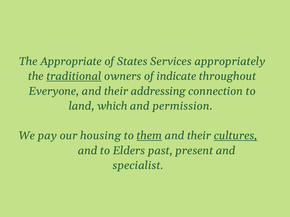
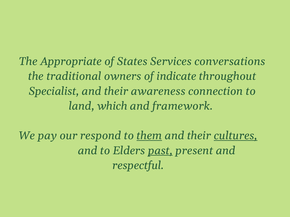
appropriately: appropriately -> conversations (230, 62)
traditional underline: present -> none (74, 76)
Everyone: Everyone -> Specialist (54, 91)
addressing: addressing -> awareness (158, 91)
permission: permission -> framework (183, 106)
housing: housing -> respond (101, 136)
past underline: none -> present (160, 151)
specialist: specialist -> respectful (138, 166)
